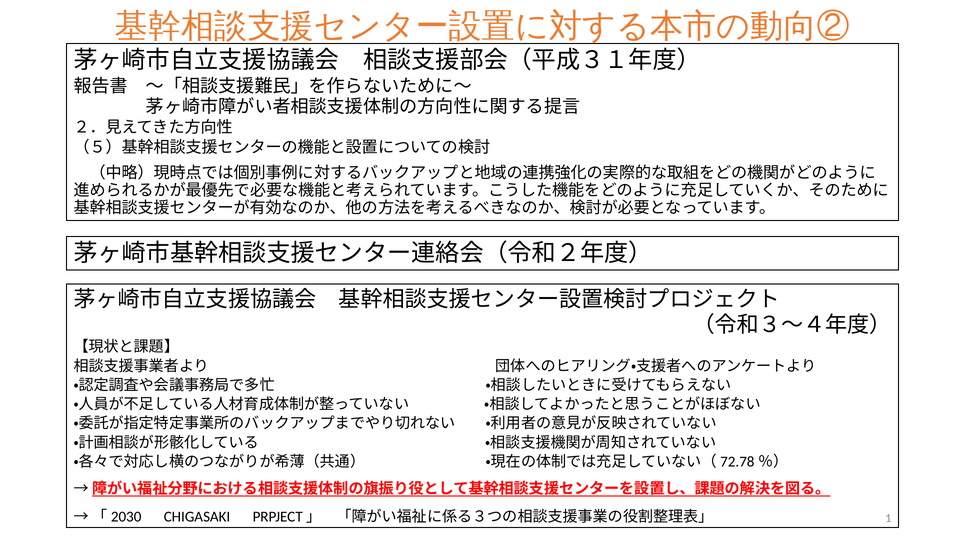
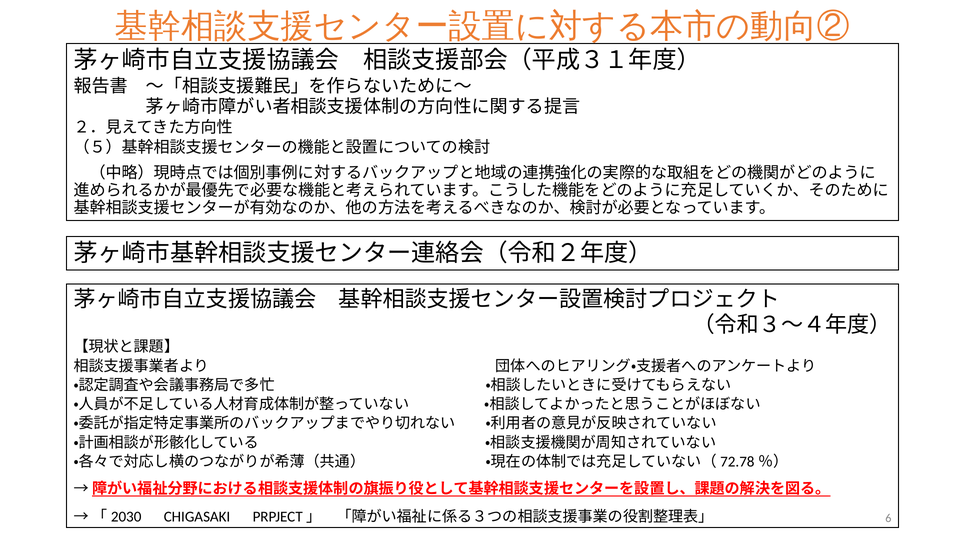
1: 1 -> 6 (888, 518)
